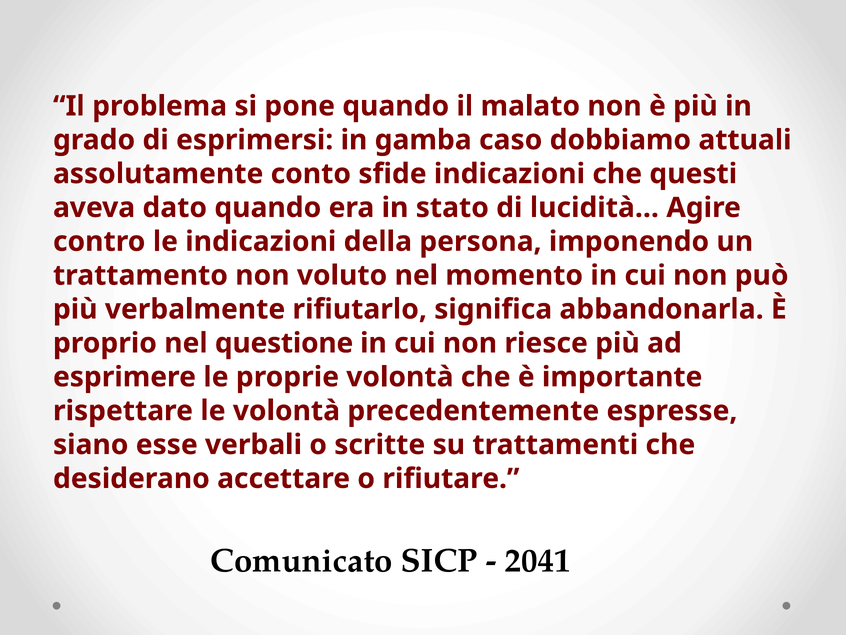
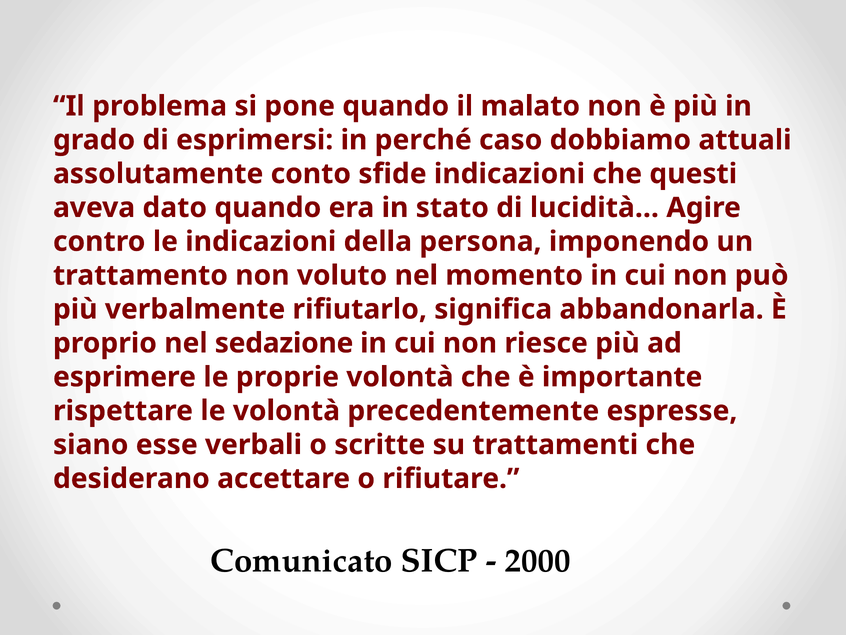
gamba: gamba -> perché (423, 140)
questione: questione -> sedazione (284, 343)
2041: 2041 -> 2000 (538, 561)
